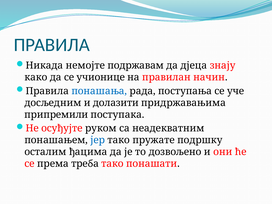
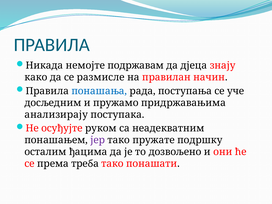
учионице: учионице -> размисле (101, 77)
долазити: долазити -> пружамо (116, 103)
припремили: припремили -> анализирају (56, 115)
јер colour: blue -> purple (98, 140)
